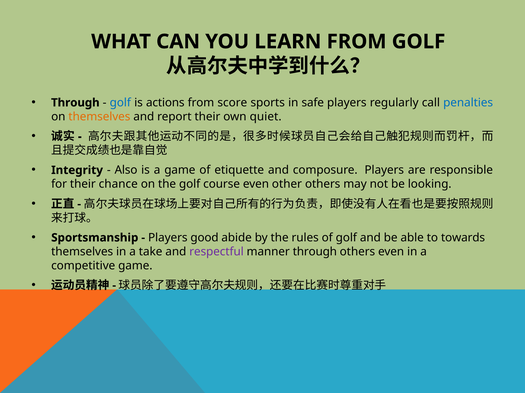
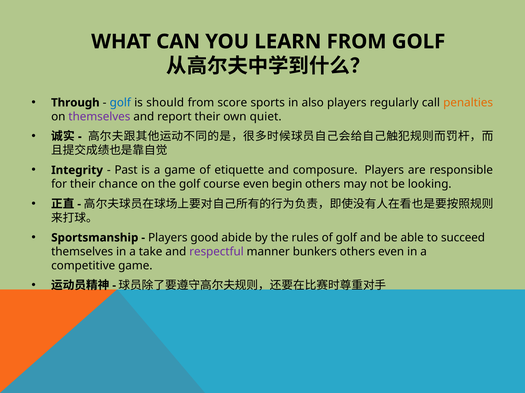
actions: actions -> should (165, 103)
safe: safe -> also (313, 103)
penalties colour: blue -> orange (468, 103)
themselves colour: orange -> purple (99, 117)
Also: Also -> Past (126, 170)
other: other -> begin (287, 184)
towards: towards -> succeed (463, 238)
manner through: through -> bunkers (315, 252)
